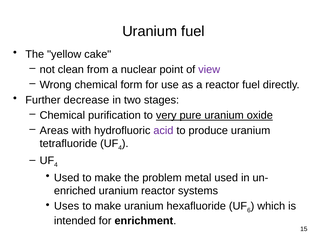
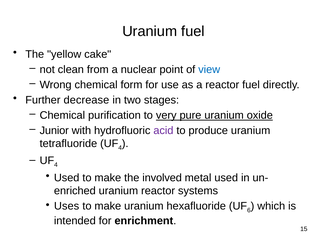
view colour: purple -> blue (209, 70)
Areas: Areas -> Junior (54, 131)
problem: problem -> involved (162, 178)
